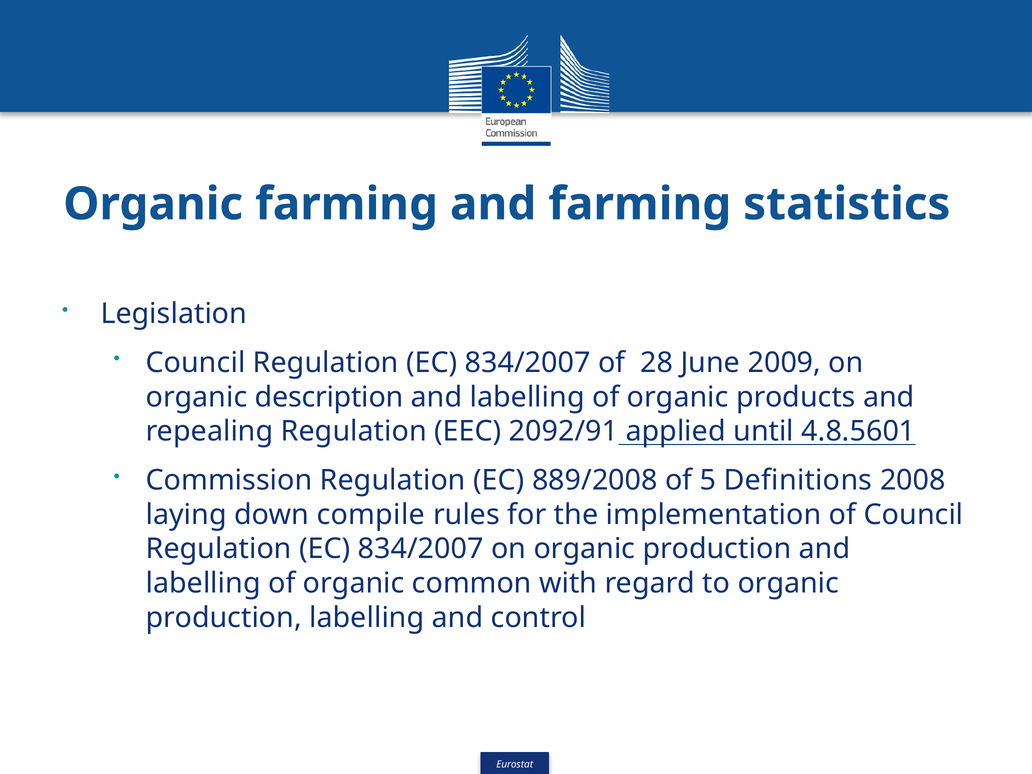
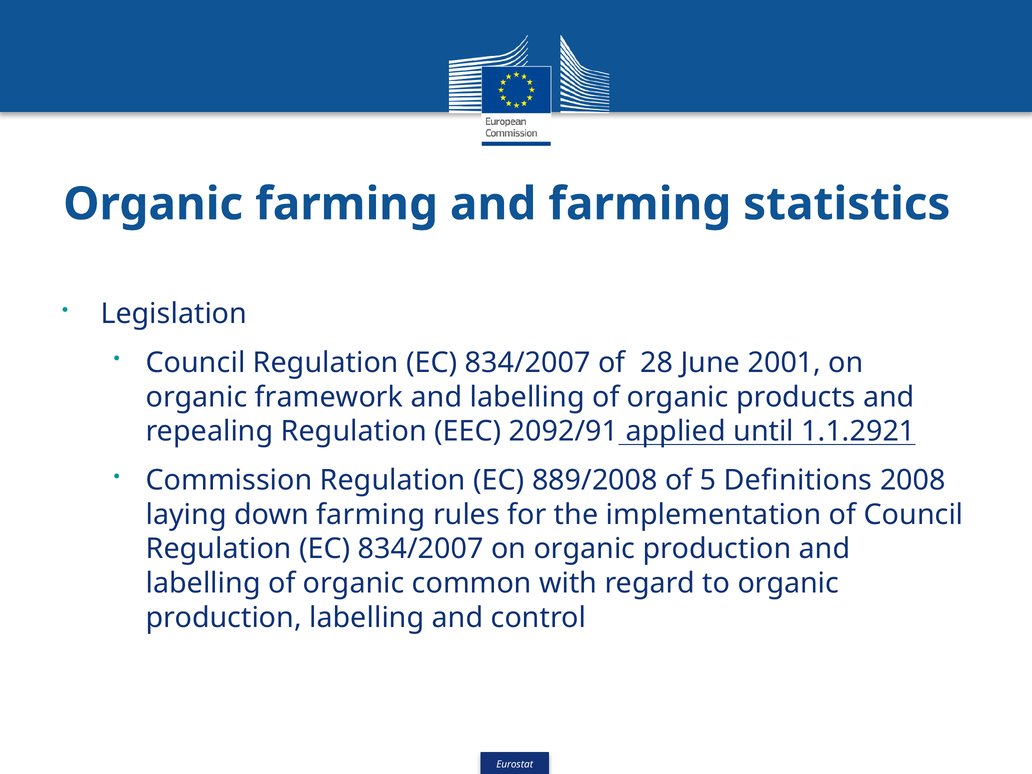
2009: 2009 -> 2001 (784, 363)
description: description -> framework (329, 397)
4.8.5601: 4.8.5601 -> 1.1.2921 (858, 431)
down compile: compile -> farming (371, 515)
